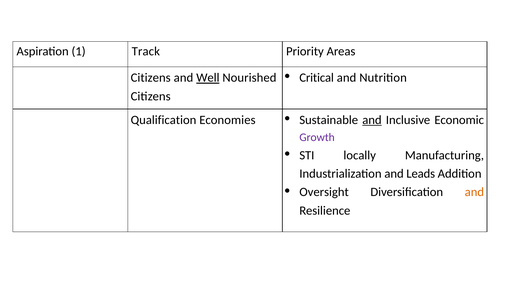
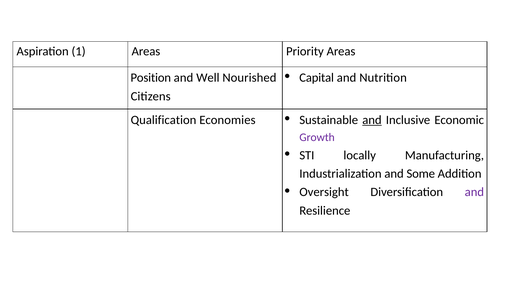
1 Track: Track -> Areas (146, 51)
Critical: Critical -> Capital (317, 78)
Citizens: Citizens -> Position (151, 78)
Well underline: present -> none (208, 78)
Leads: Leads -> Some (421, 174)
and colour: orange -> purple (474, 192)
